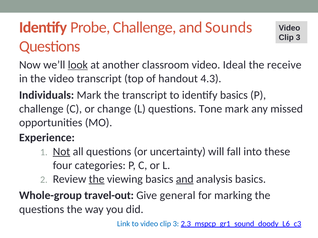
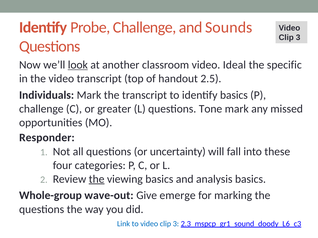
receive: receive -> specific (284, 65)
4.3: 4.3 -> 2.5 (211, 79)
change: change -> greater (114, 109)
Experience: Experience -> Responder (47, 138)
Not underline: present -> none (62, 152)
and underline: present -> none (185, 179)
travel-out: travel-out -> wave-out (109, 196)
general: general -> emerge (178, 196)
